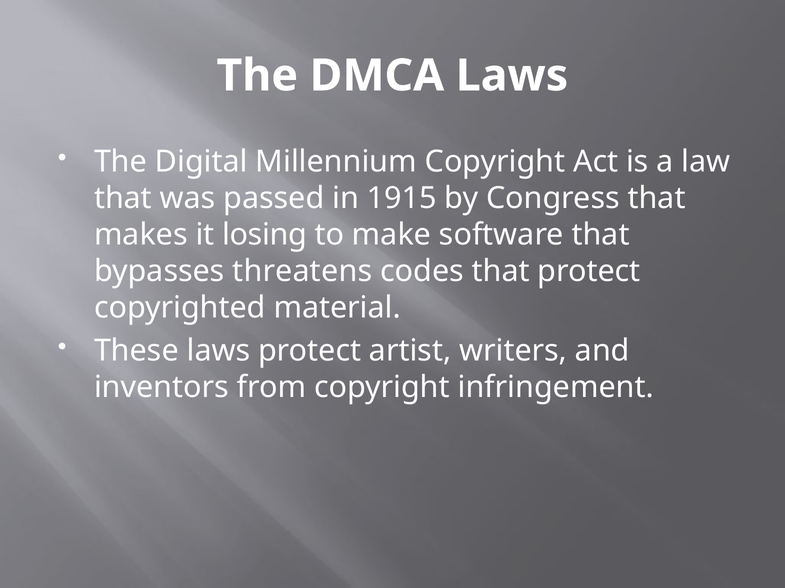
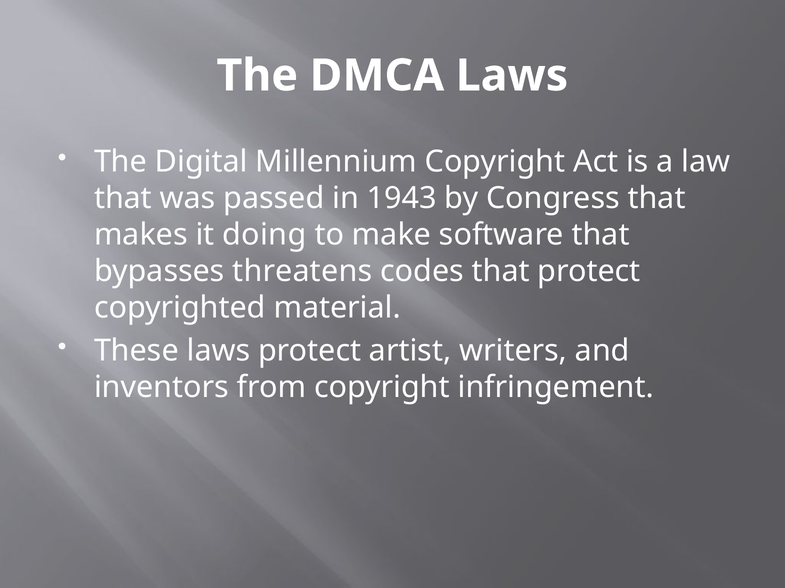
1915: 1915 -> 1943 (402, 198)
losing: losing -> doing (264, 235)
